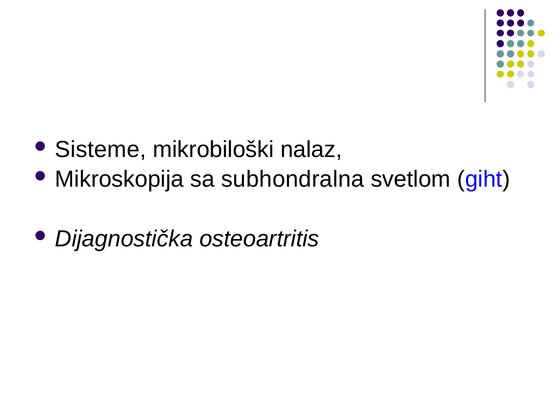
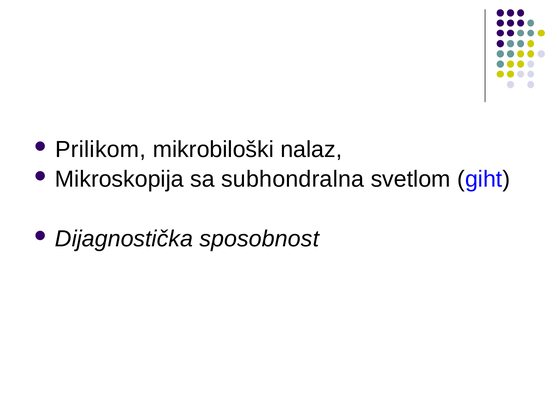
Sisteme: Sisteme -> Prilikom (101, 149)
osteoartritis: osteoartritis -> sposobnost (259, 239)
